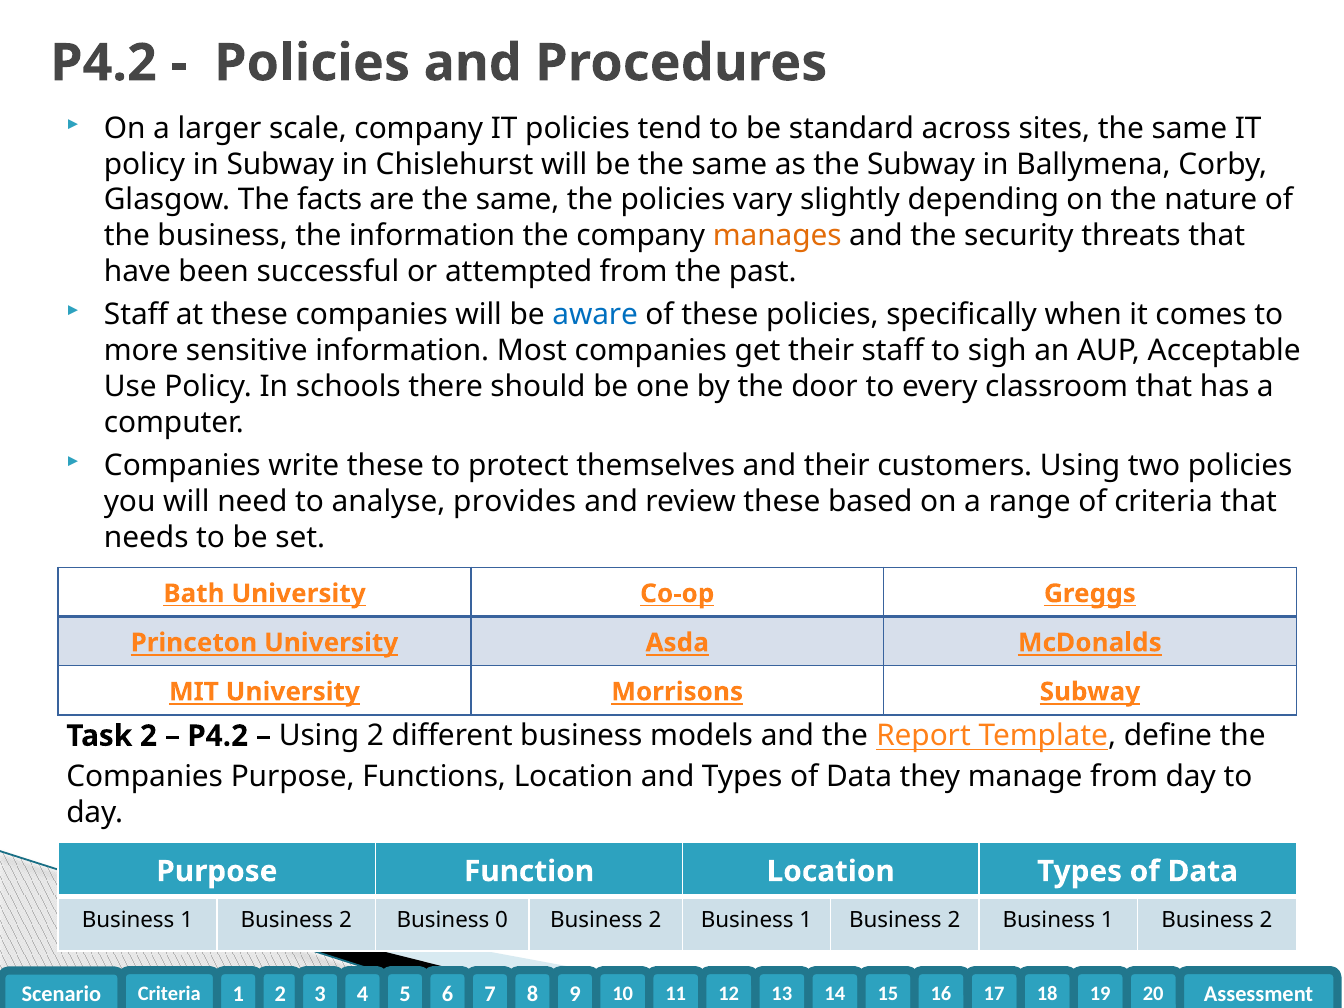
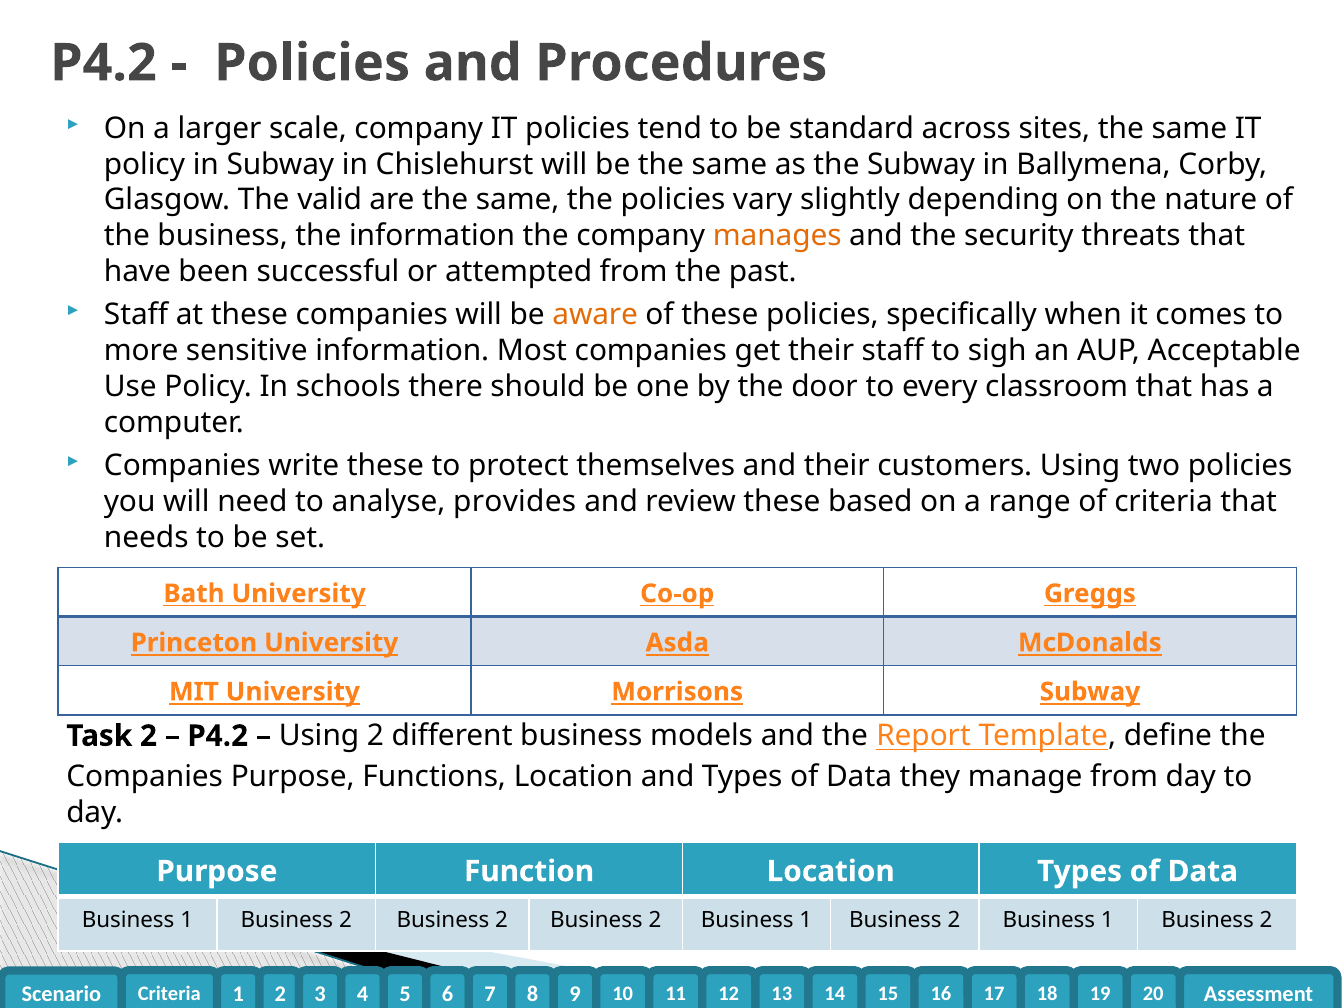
facts: facts -> valid (330, 200)
aware colour: blue -> orange (595, 315)
0: 0 -> 2 (502, 920)
